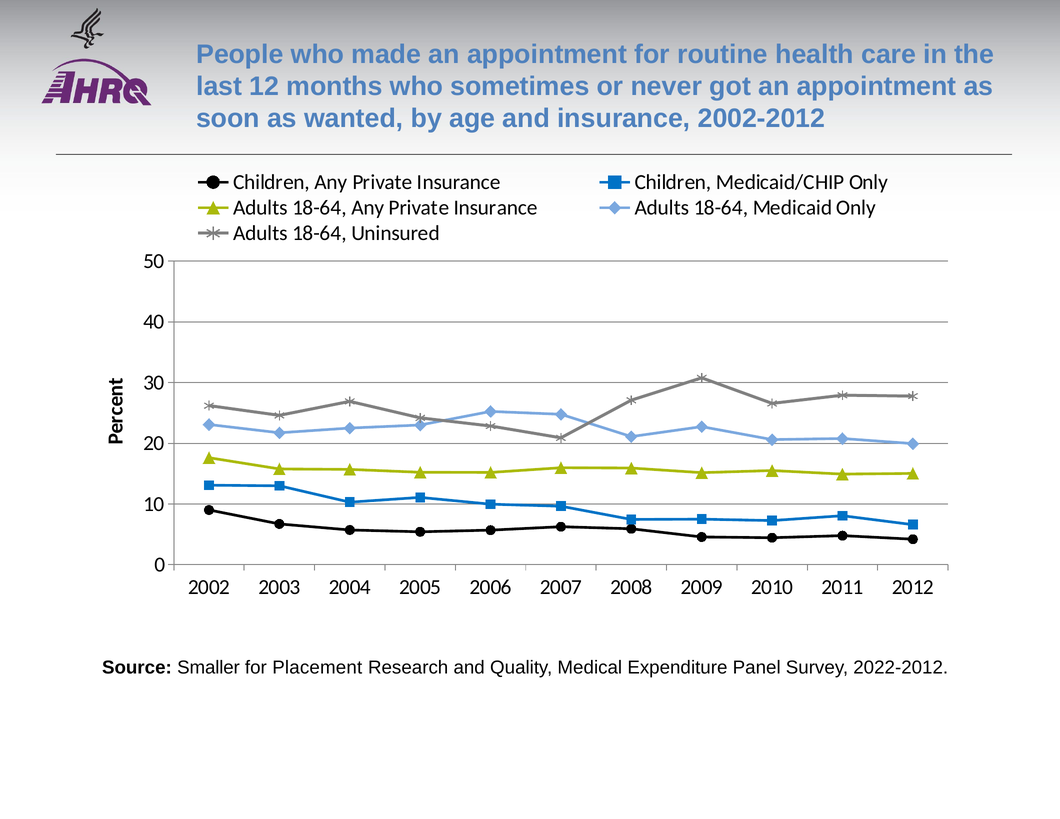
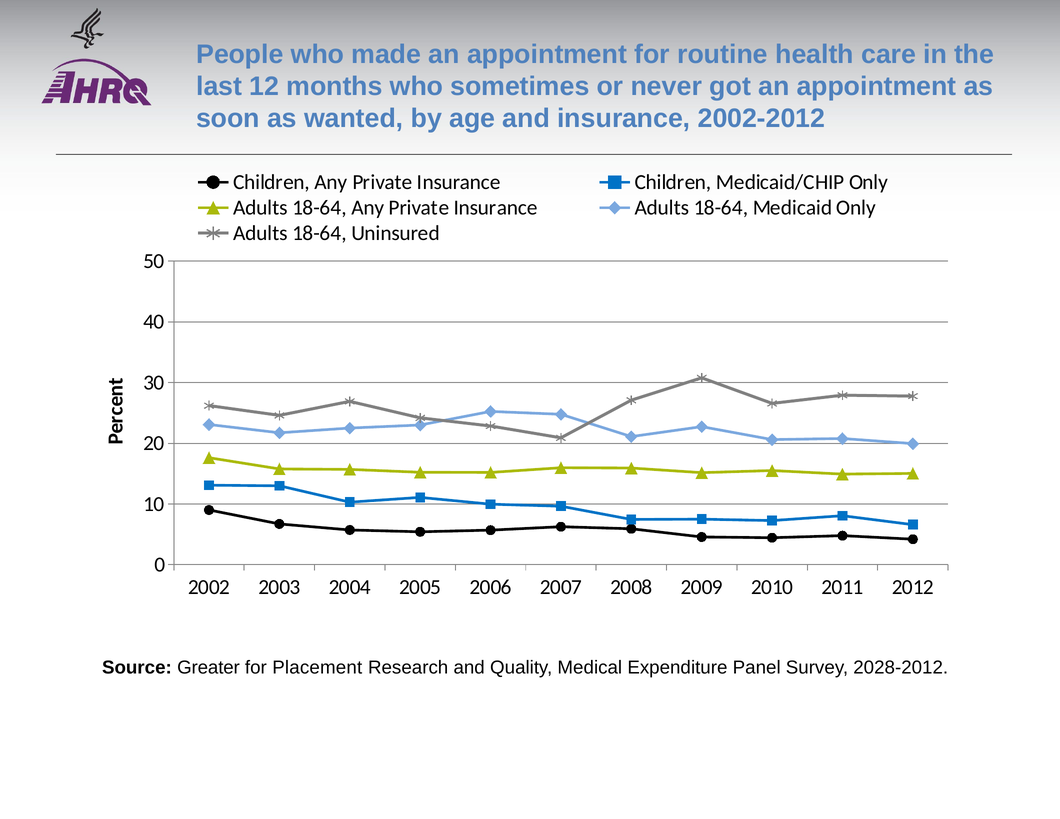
Smaller: Smaller -> Greater (209, 668)
2022-2012: 2022-2012 -> 2028-2012 (901, 668)
